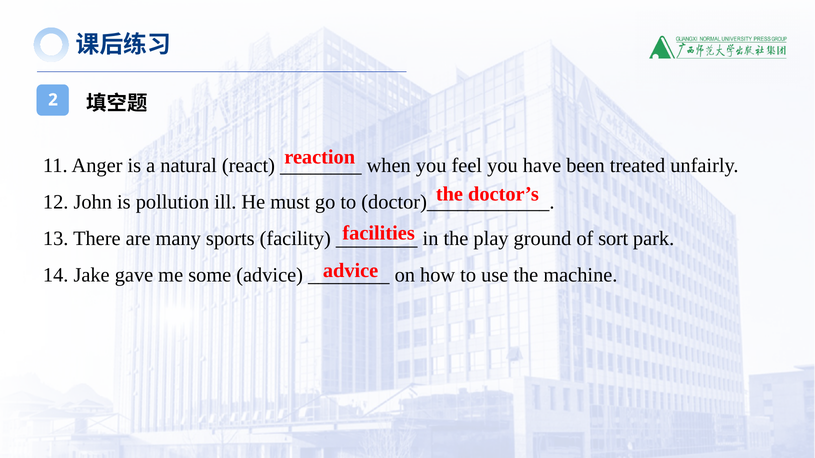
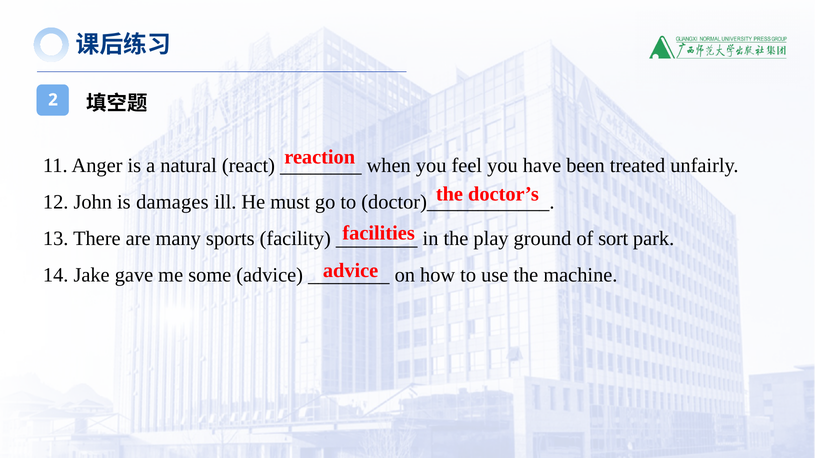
pollution: pollution -> damages (172, 202)
